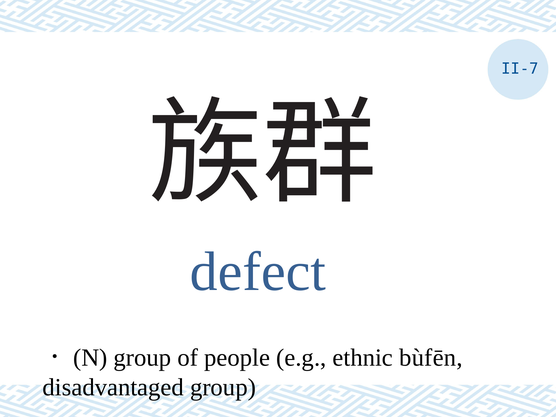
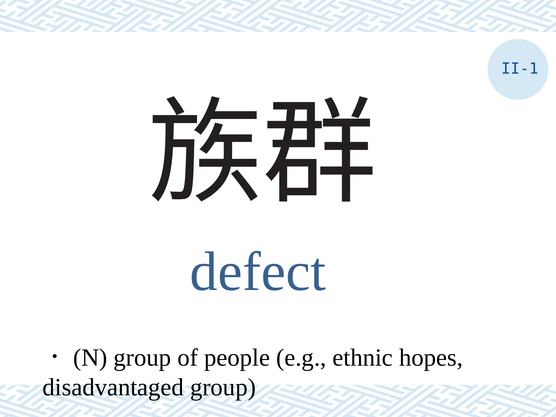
II-7: II-7 -> II-1 (520, 69)
bùfēn: bùfēn -> hopes (431, 358)
